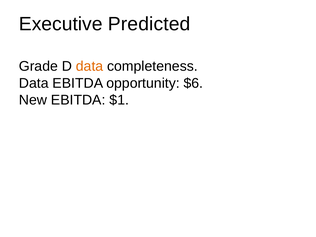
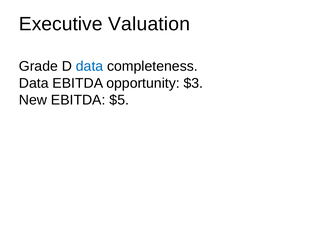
Predicted: Predicted -> Valuation (149, 24)
data colour: orange -> blue (90, 66)
$6: $6 -> $3 (193, 83)
$1: $1 -> $5 (119, 100)
